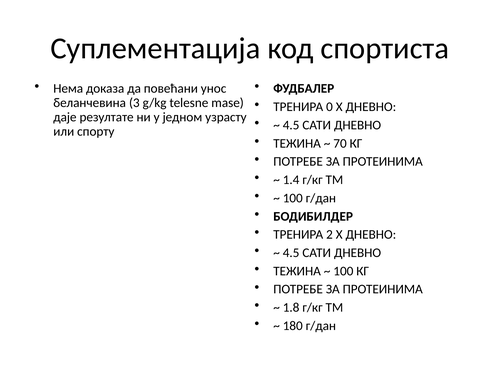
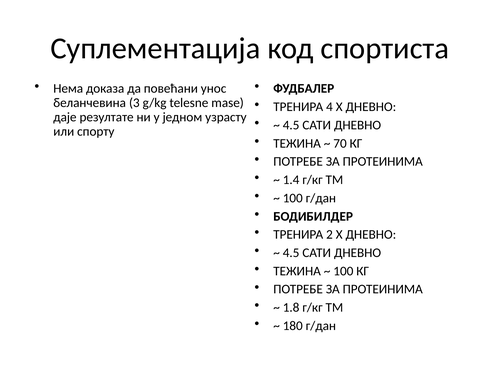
0: 0 -> 4 (329, 107)
